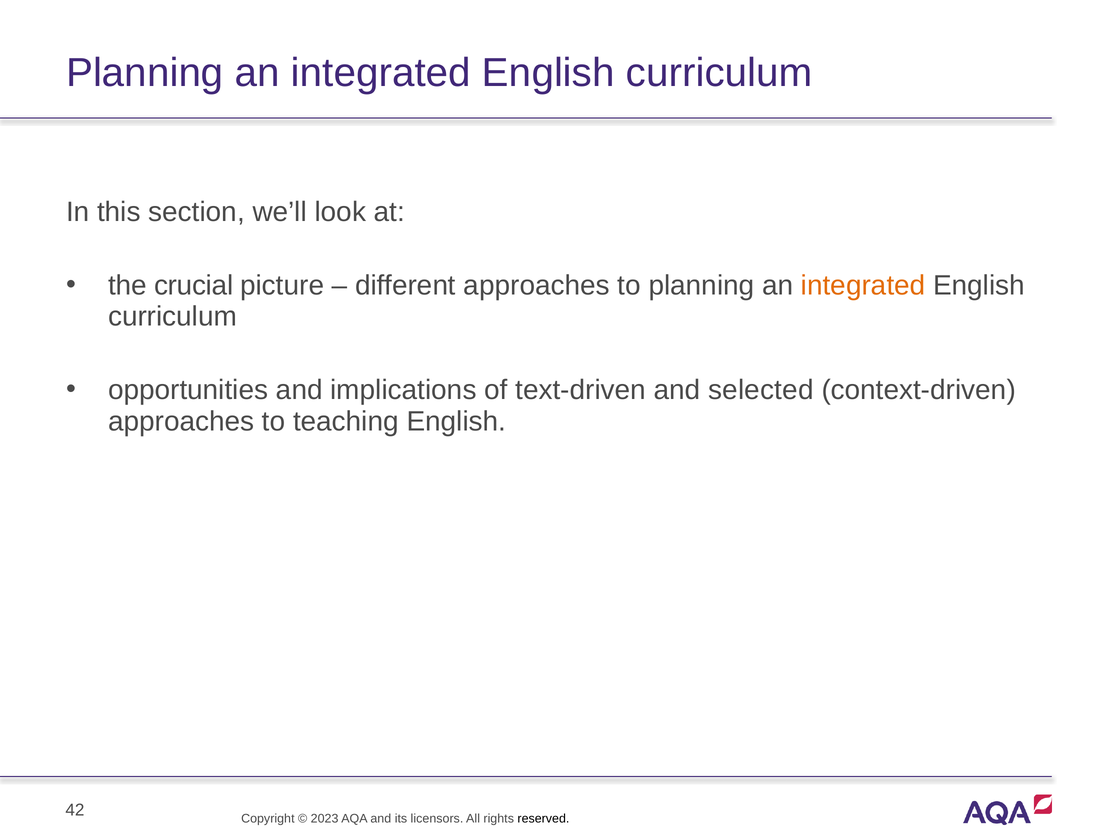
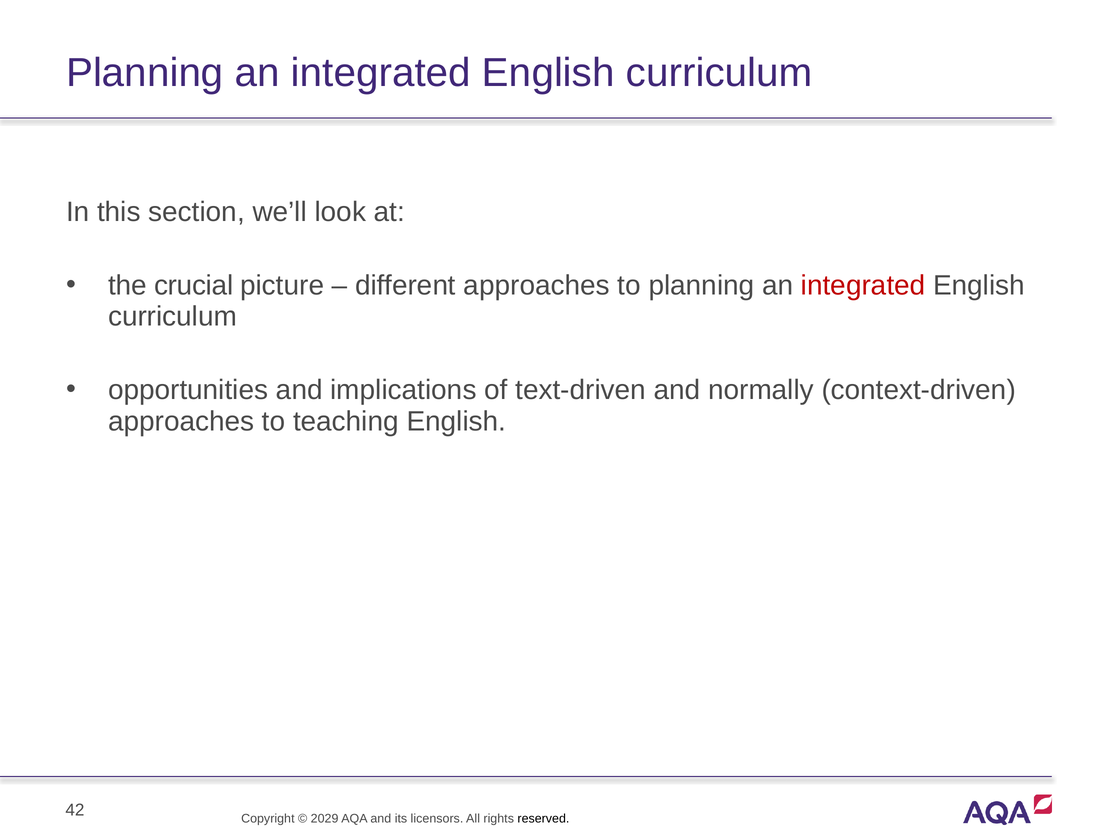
integrated colour: orange -> red (863, 286)
selected: selected -> normally (761, 390)
2023: 2023 -> 2029 (325, 819)
